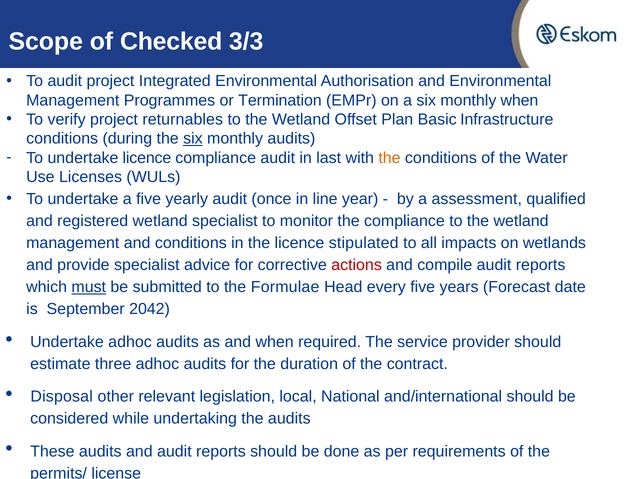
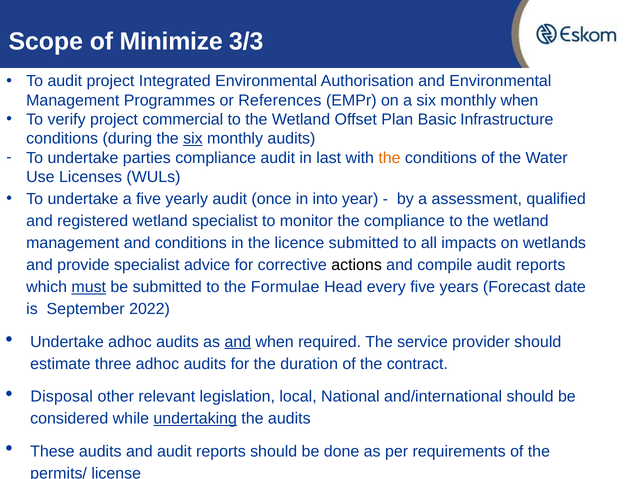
Checked: Checked -> Minimize (171, 41)
Termination: Termination -> References (280, 100)
returnables: returnables -> commercial (183, 120)
undertake licence: licence -> parties (147, 158)
line: line -> into (325, 199)
licence stipulated: stipulated -> submitted (364, 243)
actions colour: red -> black (357, 265)
2042: 2042 -> 2022 (150, 309)
and underline: none -> present (238, 342)
undertaking underline: none -> present (195, 419)
